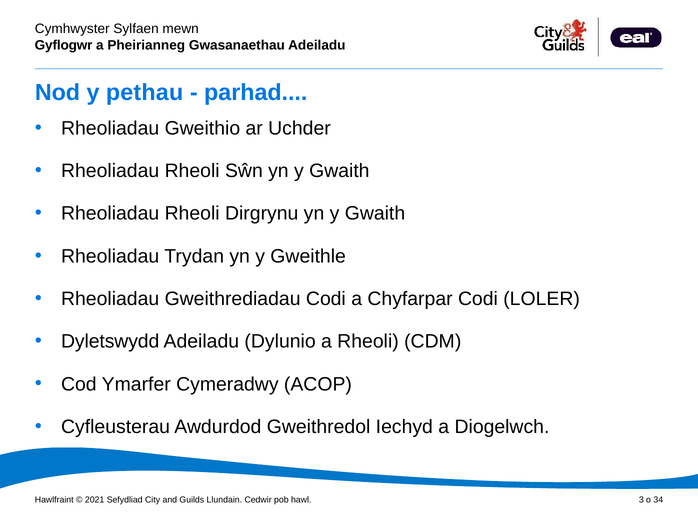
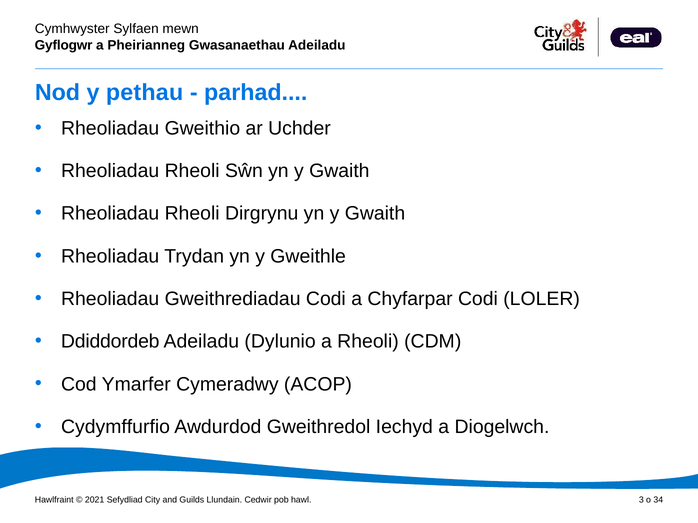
Dyletswydd: Dyletswydd -> Ddiddordeb (110, 342)
Cyfleusterau: Cyfleusterau -> Cydymffurfio (116, 427)
